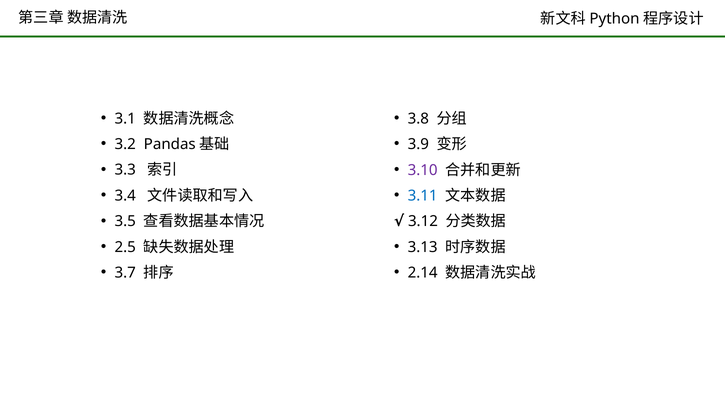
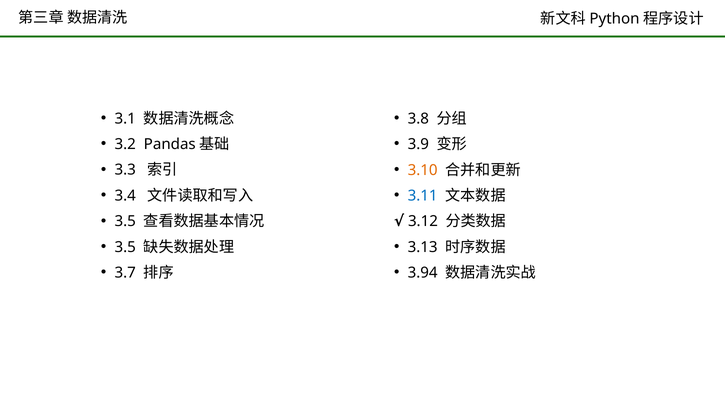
3.10 colour: purple -> orange (423, 170)
2.5: 2.5 -> 3.5 (125, 247)
2.14: 2.14 -> 3.94 (423, 273)
